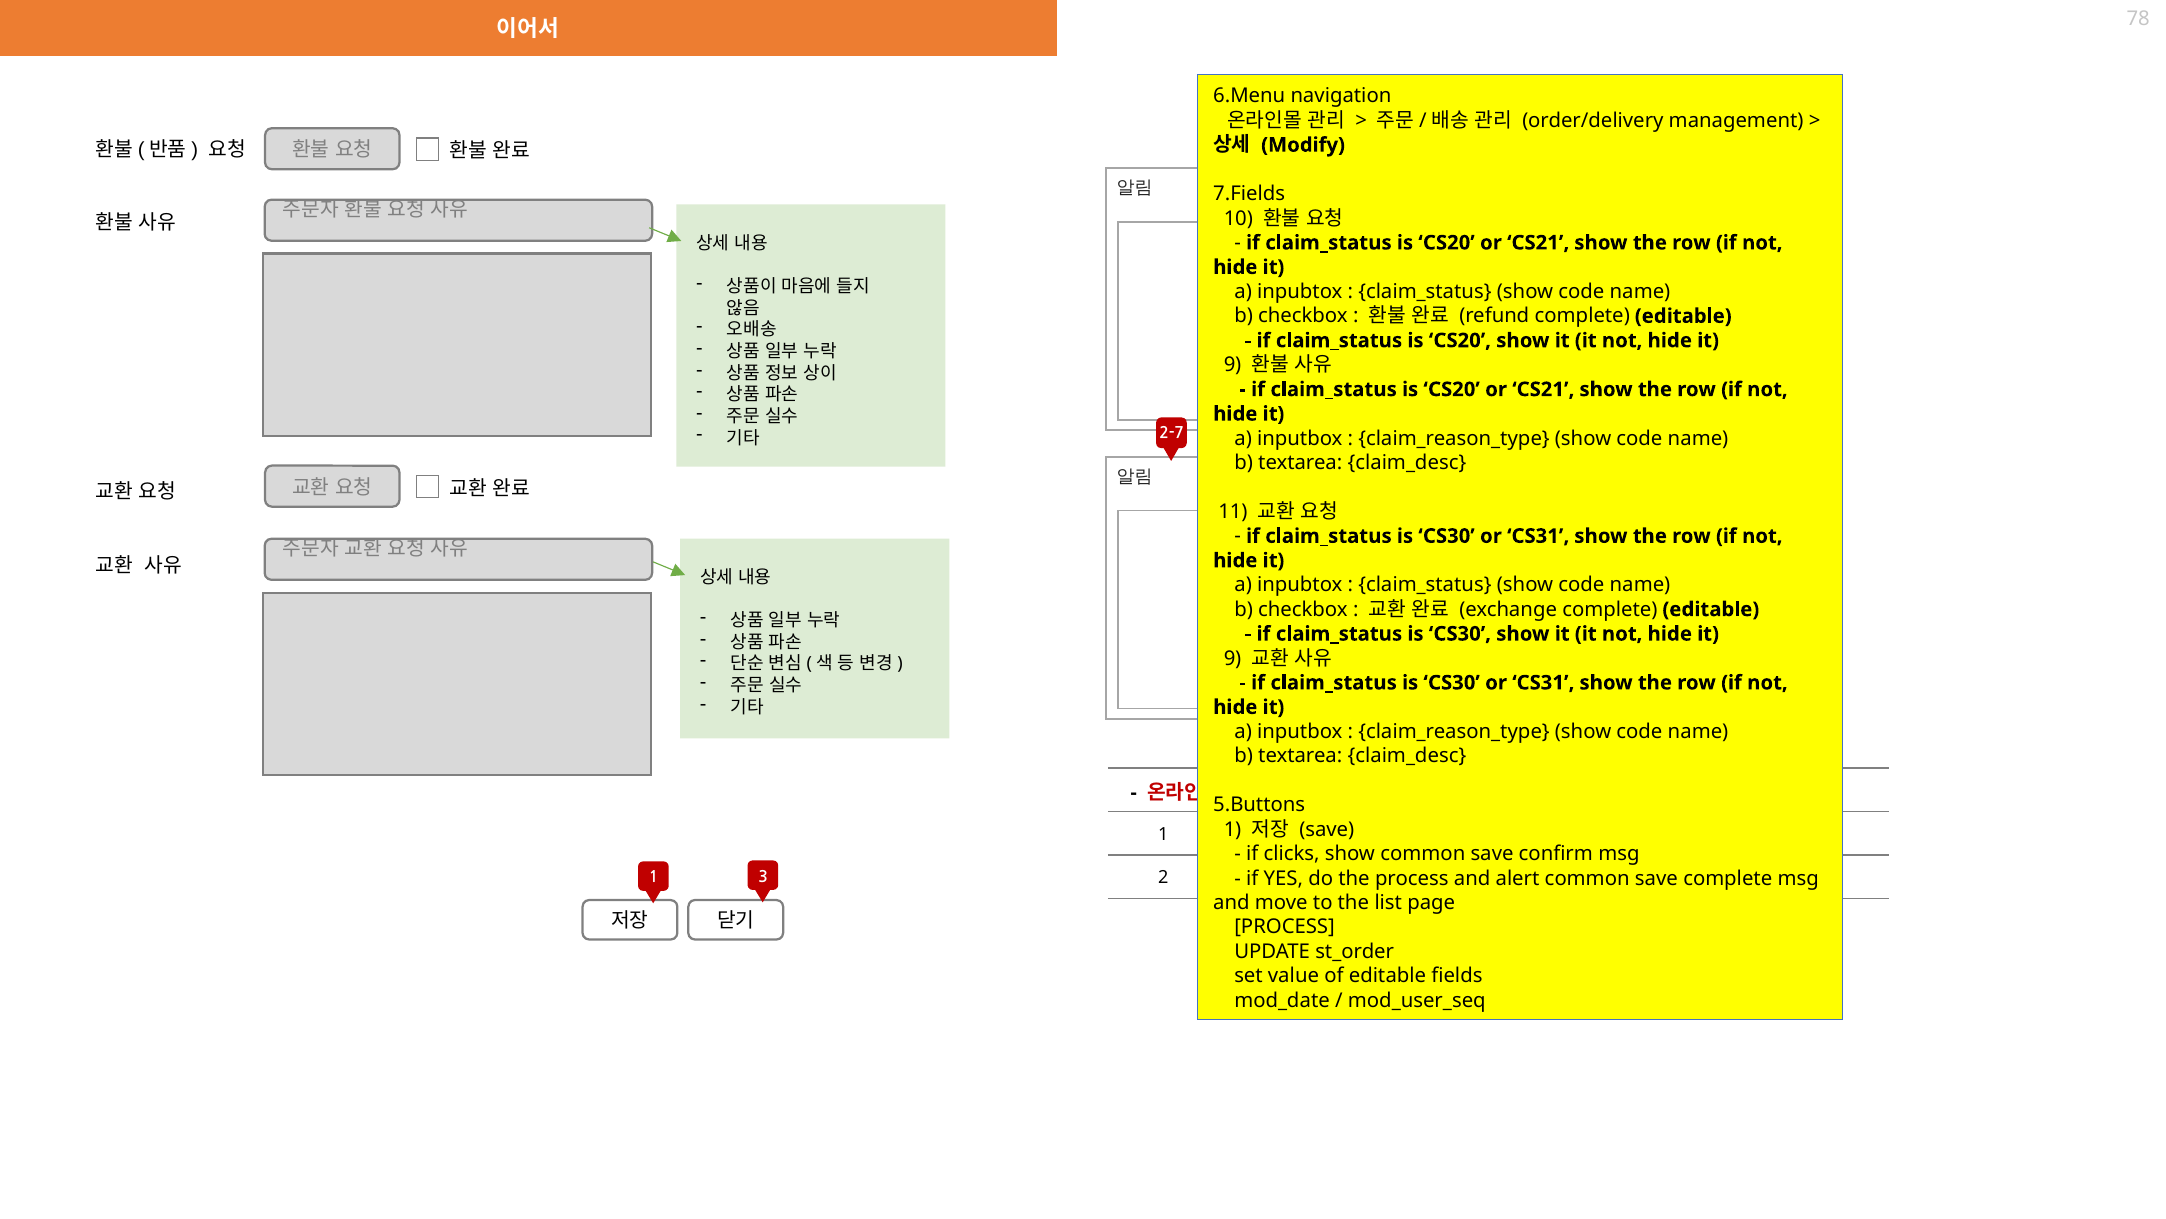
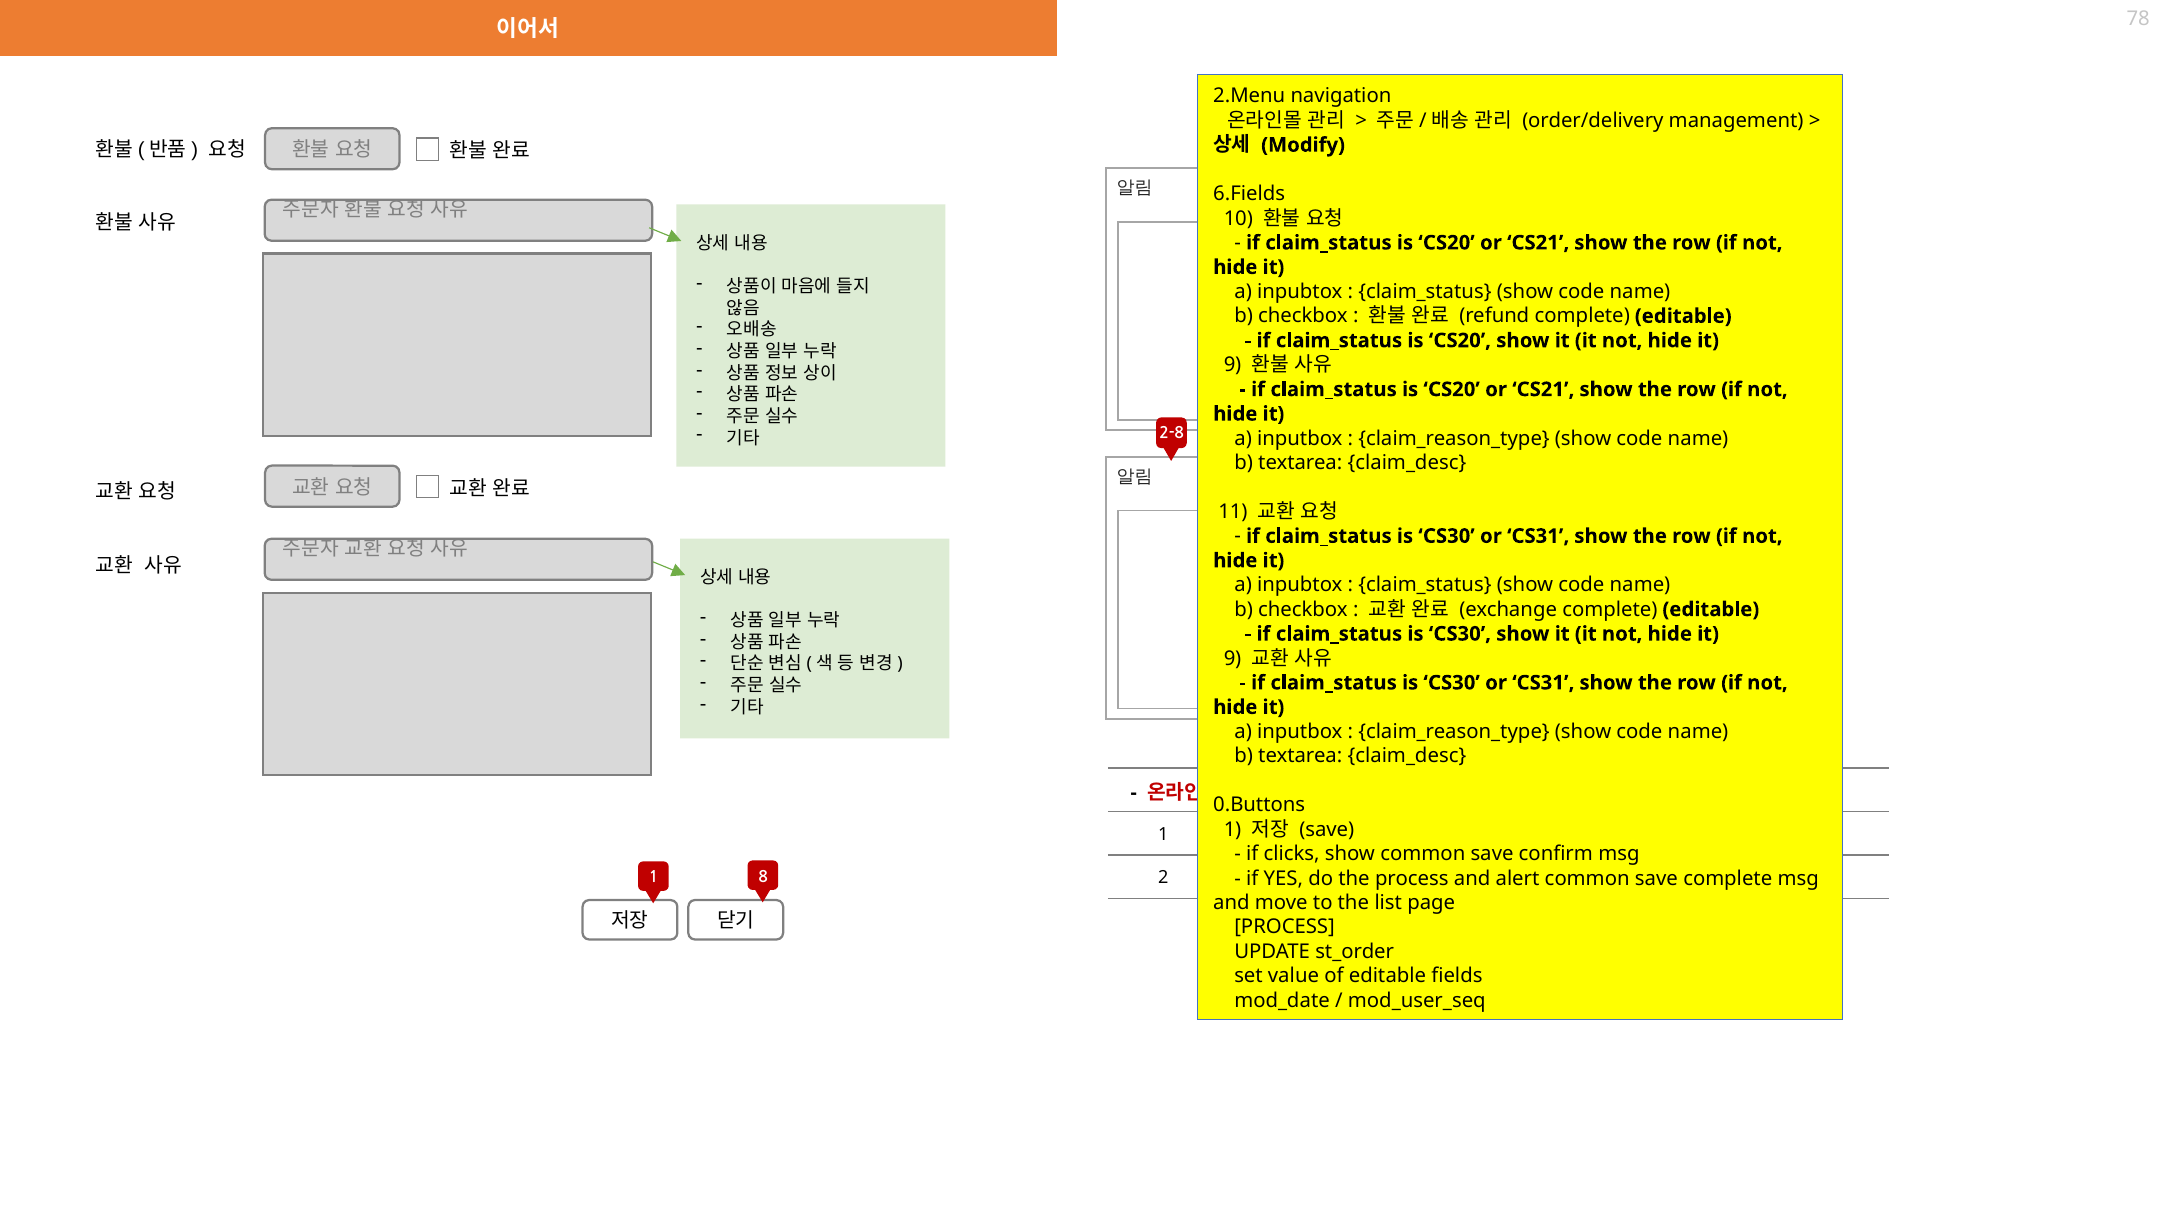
6.Menu: 6.Menu -> 2.Menu (1249, 96)
7.Fields: 7.Fields -> 6.Fields (1249, 194)
2-7: 2-7 -> 2-8 (1172, 433)
5.Buttons: 5.Buttons -> 0.Buttons (1259, 805)
3: 3 -> 8 (763, 876)
